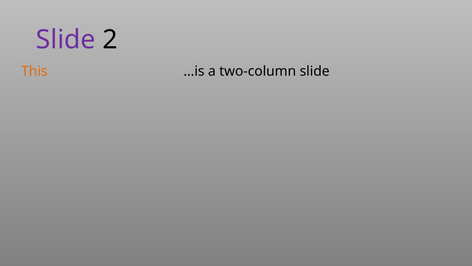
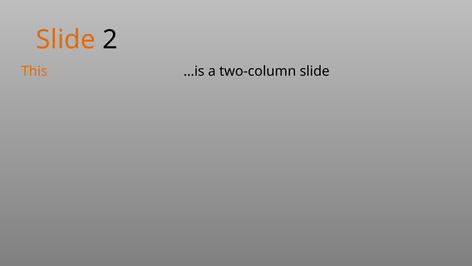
Slide colour: purple -> orange (66, 40)
